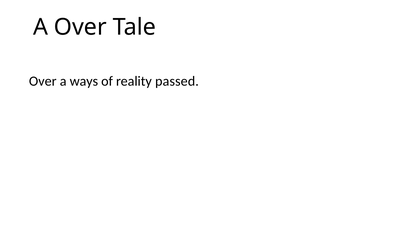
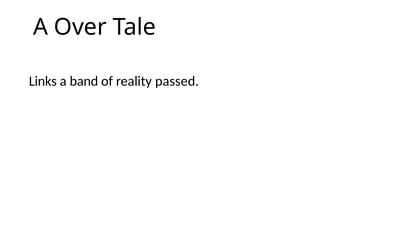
Over: Over -> Links (43, 81)
ways: ways -> band (84, 81)
